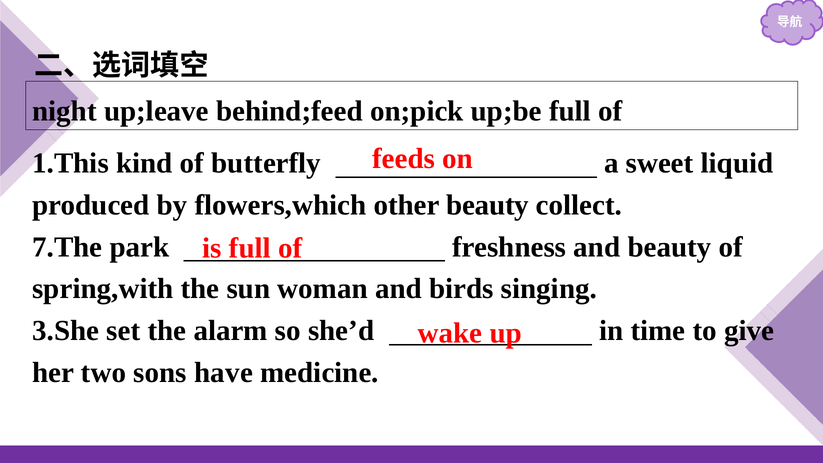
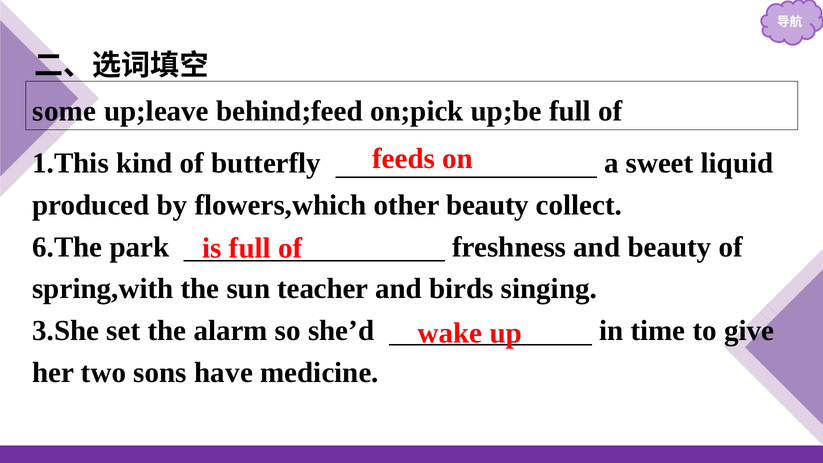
night: night -> some (64, 111)
7.The: 7.The -> 6.The (67, 247)
woman: woman -> teacher (323, 289)
